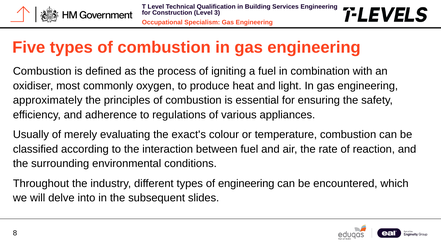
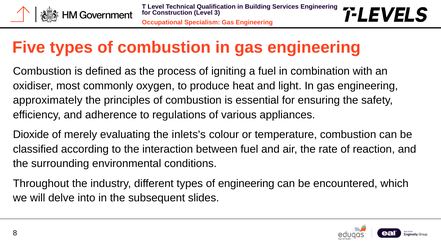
Usually: Usually -> Dioxide (31, 135)
exact's: exact's -> inlets's (189, 135)
